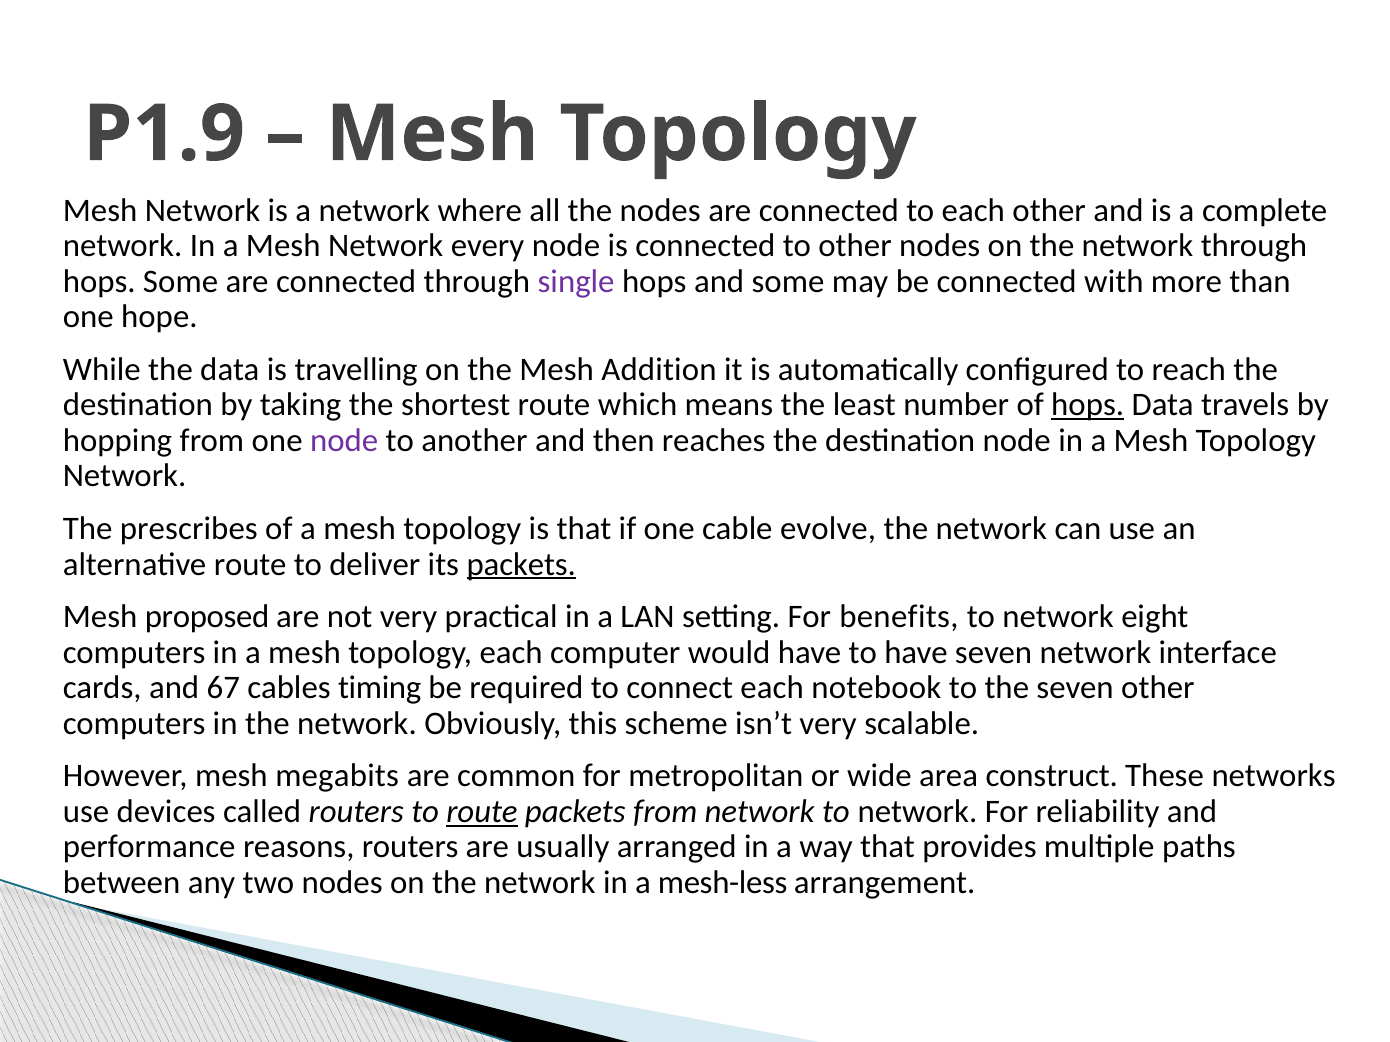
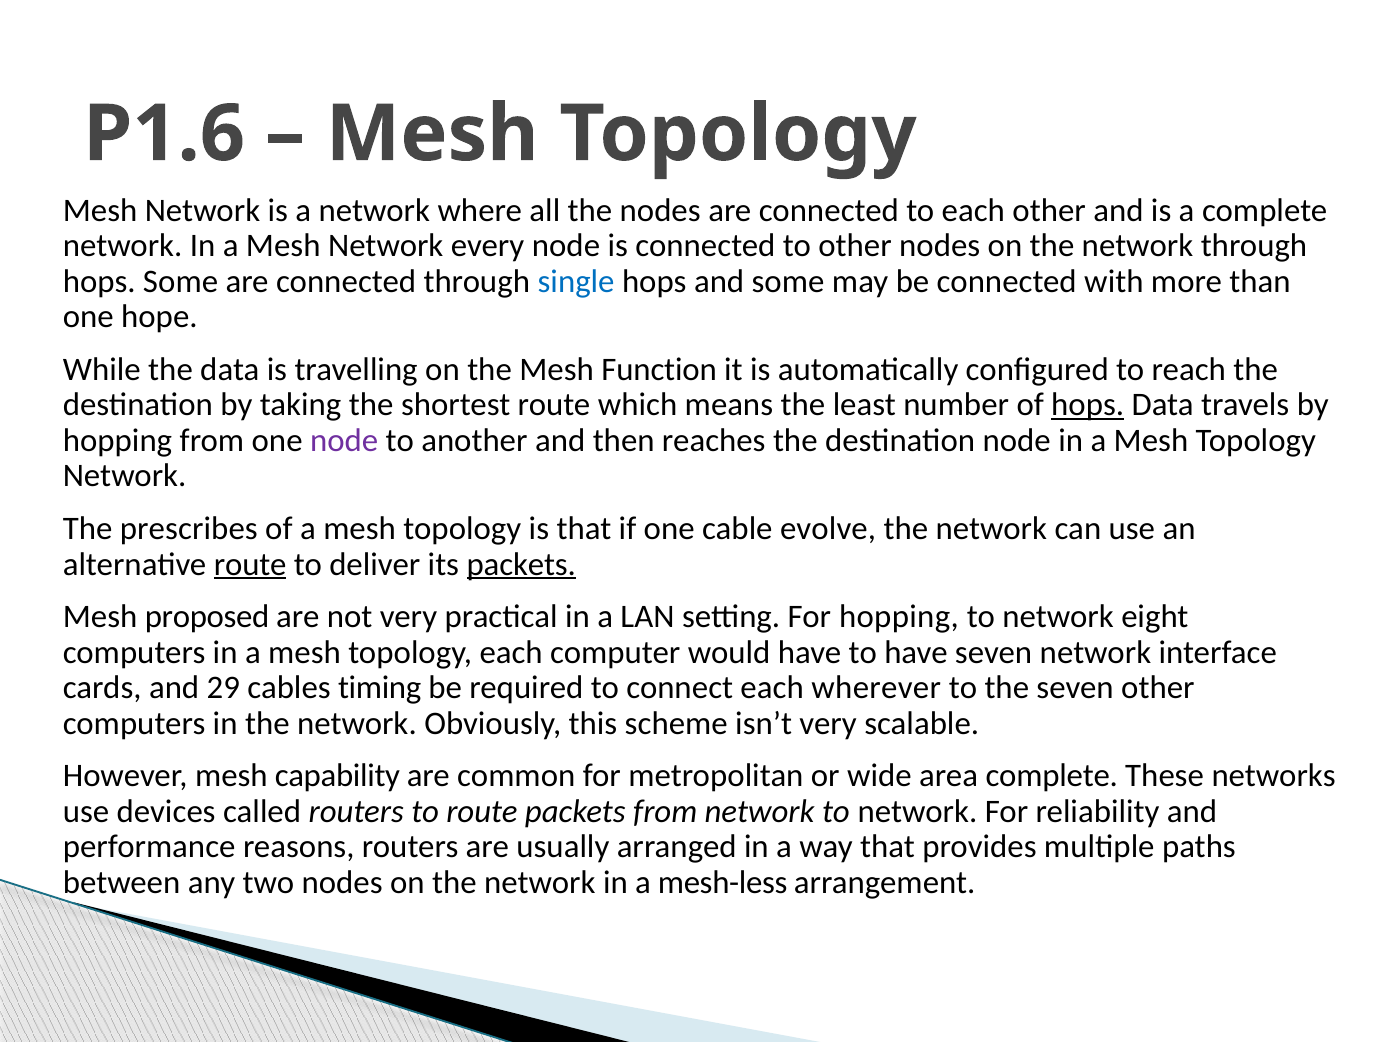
P1.9: P1.9 -> P1.6 (164, 134)
single colour: purple -> blue (576, 282)
Addition: Addition -> Function (659, 370)
route underline: none -> present (250, 564)
For benefits: benefits -> hopping (899, 617)
67: 67 -> 29 (223, 688)
notebook: notebook -> wherever (876, 688)
megabits: megabits -> capability (337, 776)
area construct: construct -> complete (1052, 776)
route underline: present -> none (482, 812)
